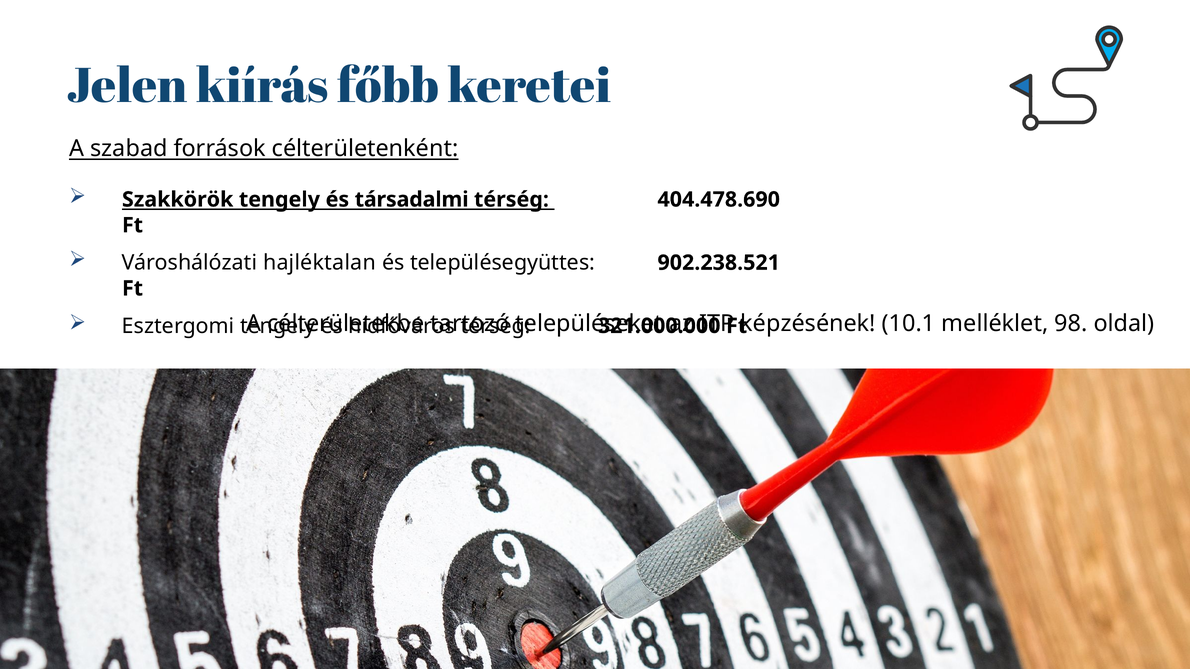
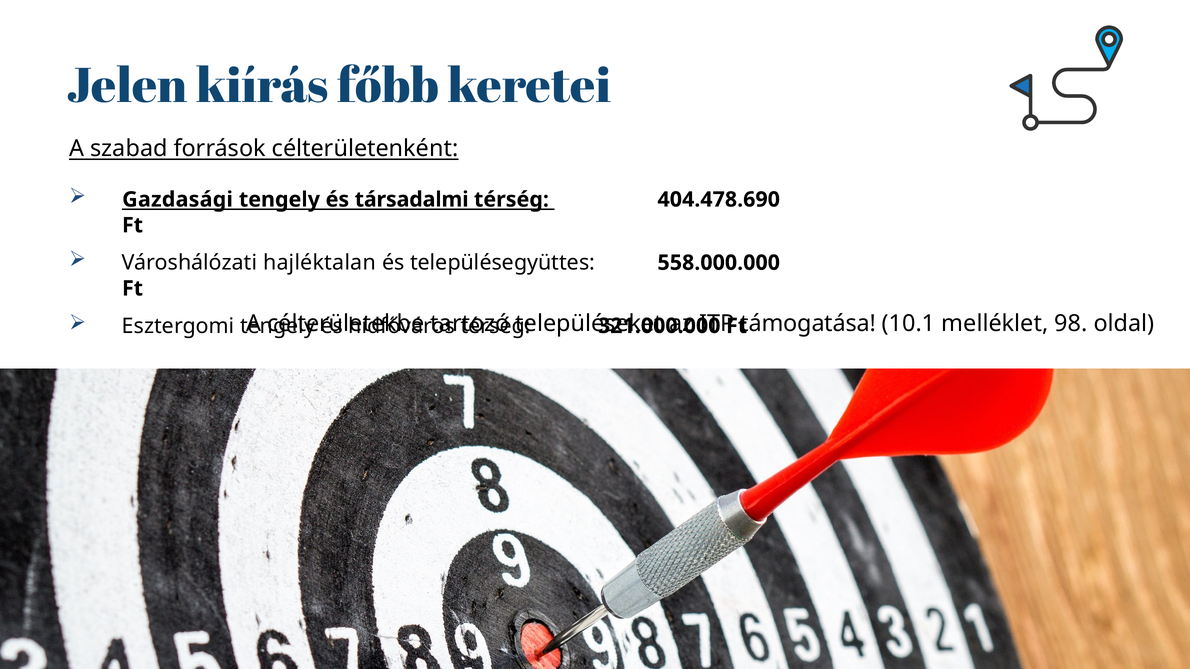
Szakkörök: Szakkörök -> Gazdasági (178, 200)
902.238.521: 902.238.521 -> 558.000.000 (719, 263)
képzésének: képzésének -> támogatása (808, 324)
